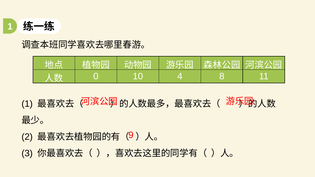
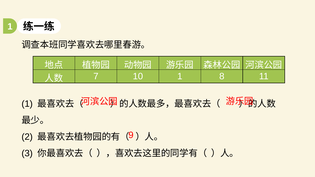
0: 0 -> 7 (96, 77)
10 4: 4 -> 1 (180, 77)
